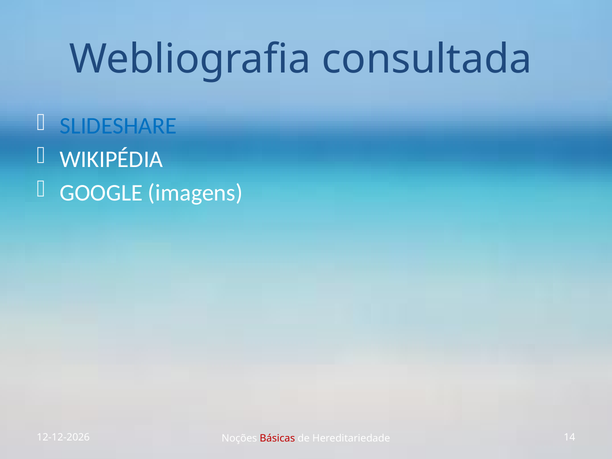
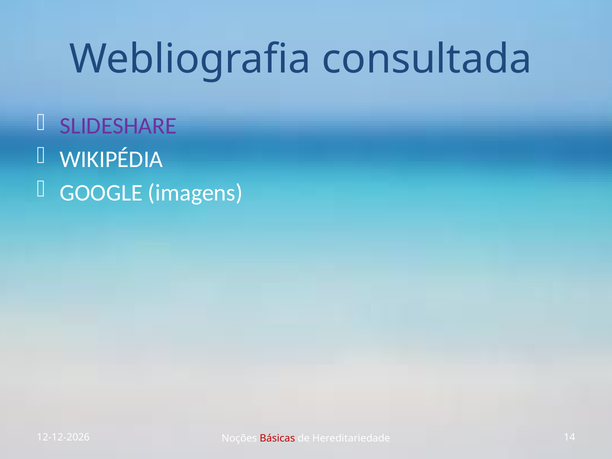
SLIDESHARE colour: blue -> purple (118, 126)
